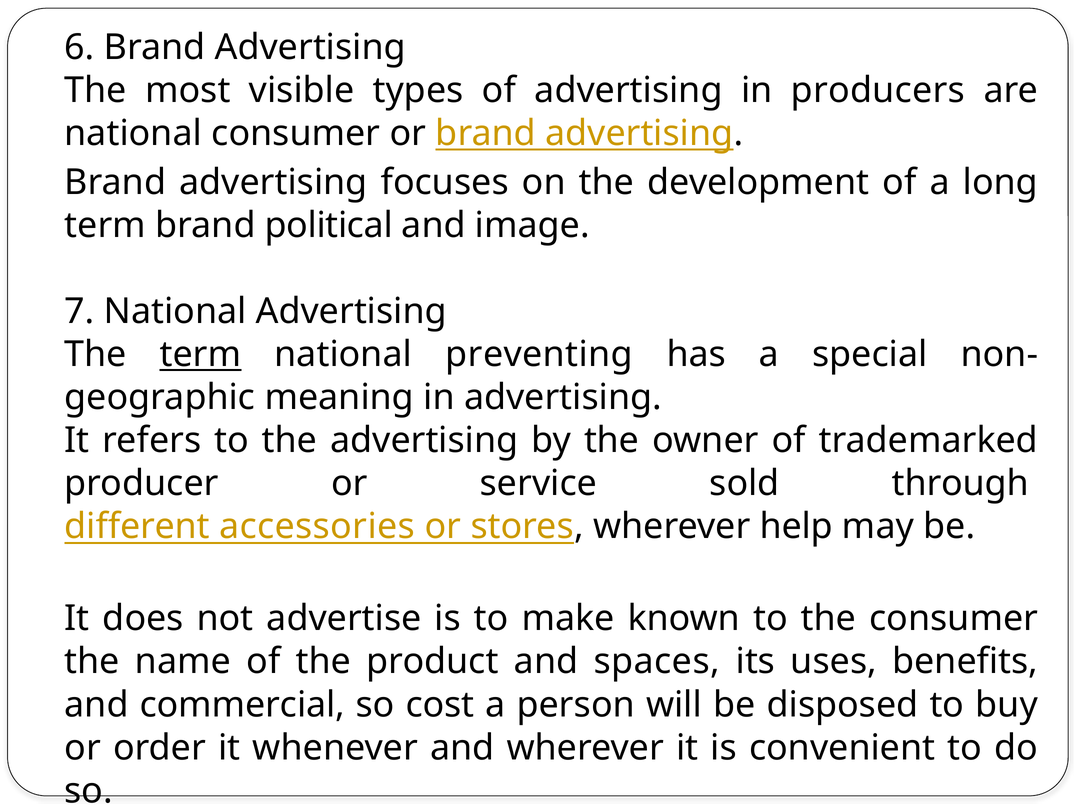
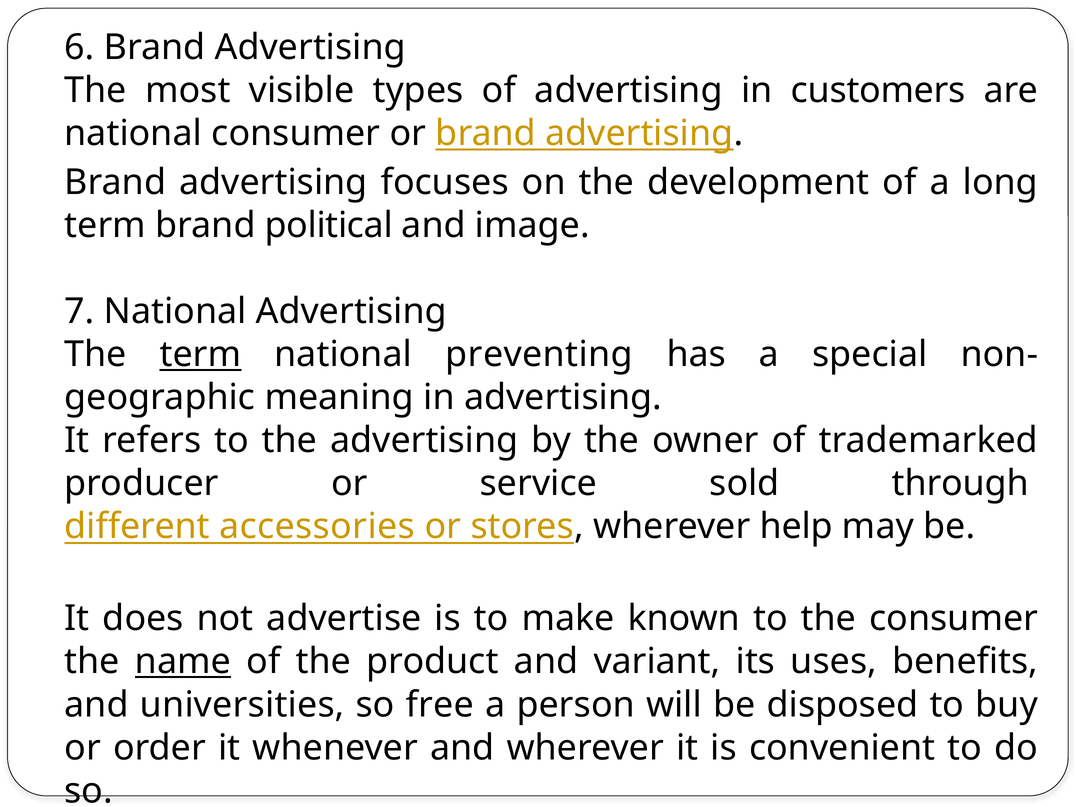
producers: producers -> customers (878, 90)
name underline: none -> present (183, 662)
spaces: spaces -> variant (657, 662)
commercial: commercial -> universities (242, 705)
cost: cost -> free (440, 705)
